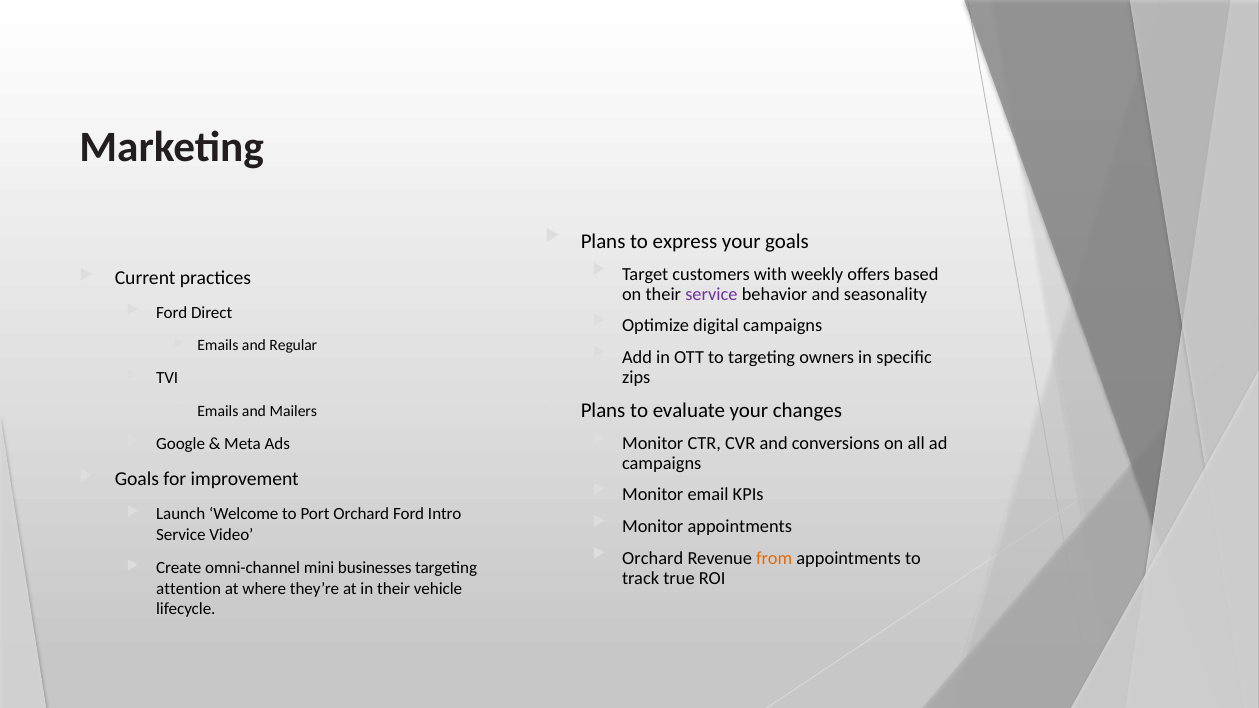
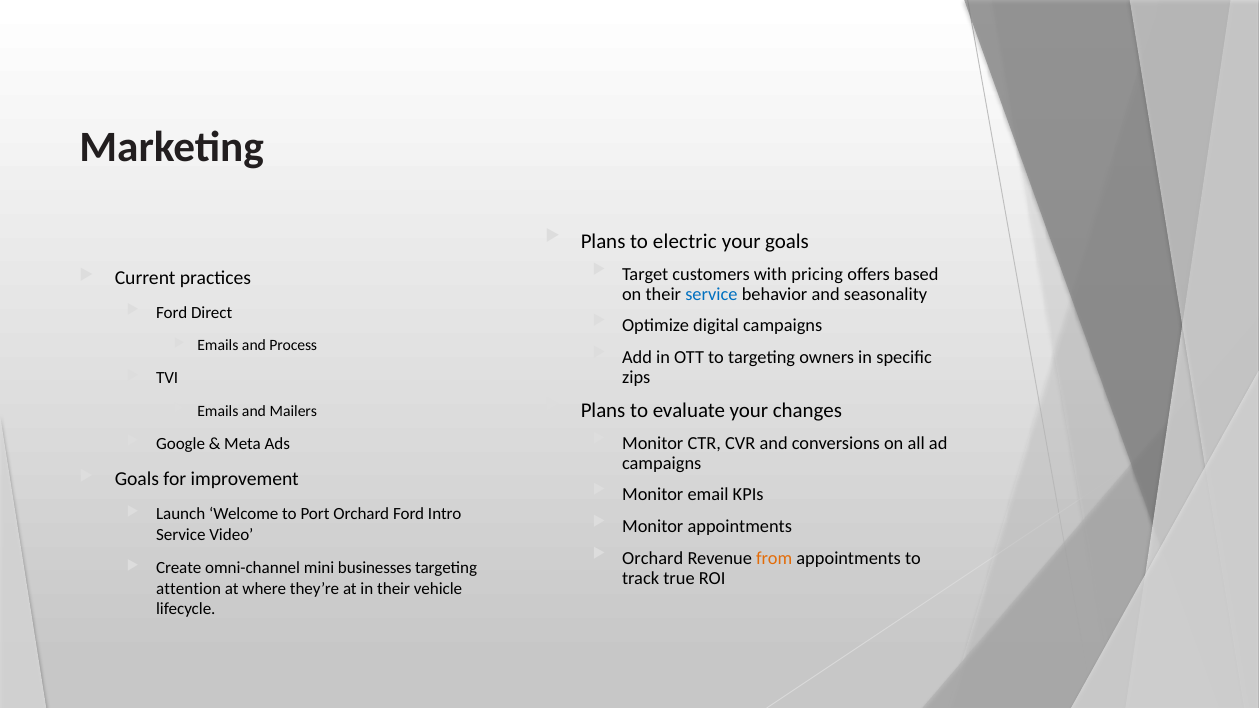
express: express -> electric (685, 242)
weekly: weekly -> pricing (817, 275)
service colour: purple -> blue (711, 294)
Regular: Regular -> Process (293, 345)
